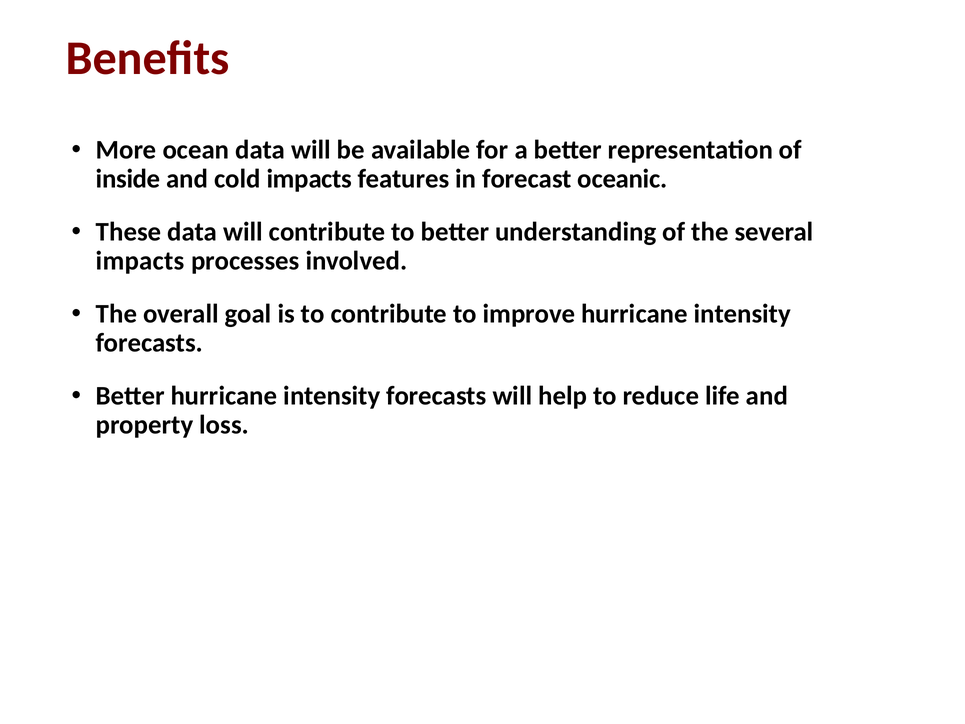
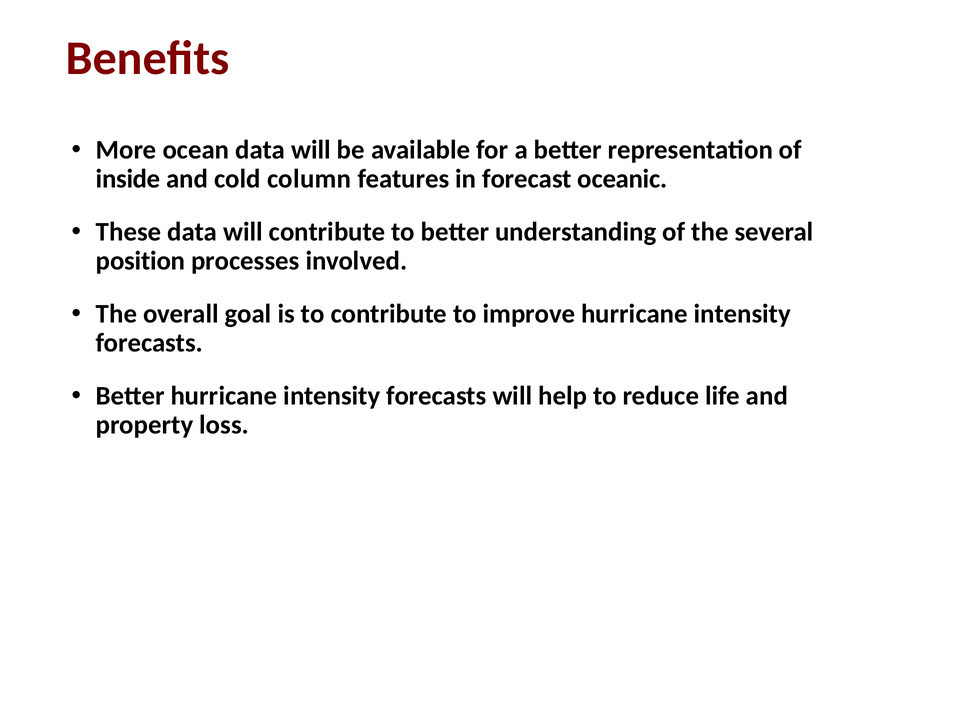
cold impacts: impacts -> column (309, 179)
impacts: impacts -> position (141, 261)
